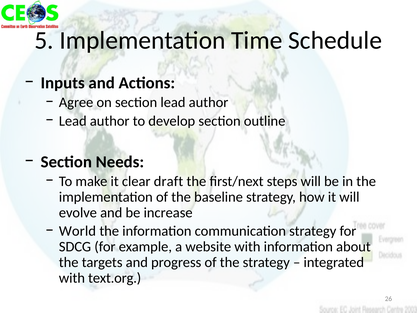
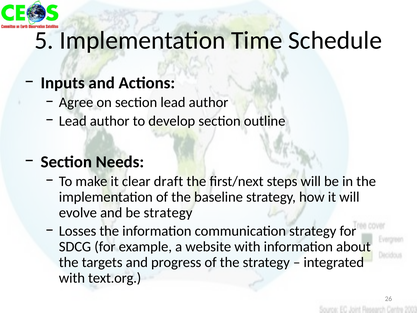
be increase: increase -> strategy (168, 212)
World: World -> Losses (78, 231)
